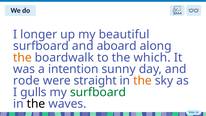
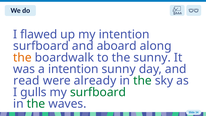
longer: longer -> flawed (39, 34)
my beautiful: beautiful -> intention (124, 34)
the which: which -> sunny (152, 58)
rode: rode -> read (26, 81)
straight: straight -> already (95, 81)
the colour: orange -> green (142, 81)
the colour: black -> green (36, 104)
